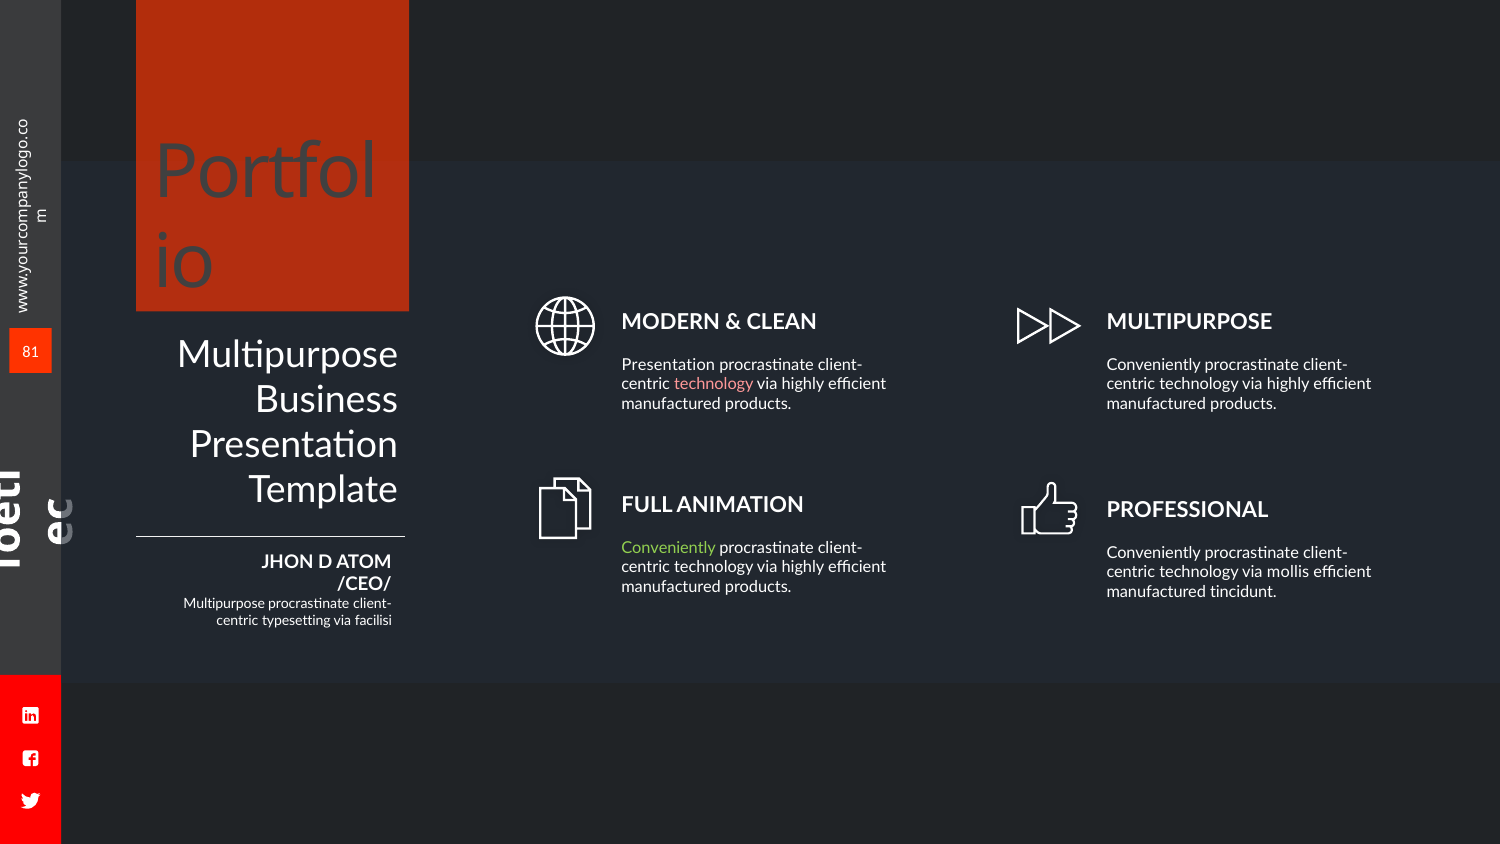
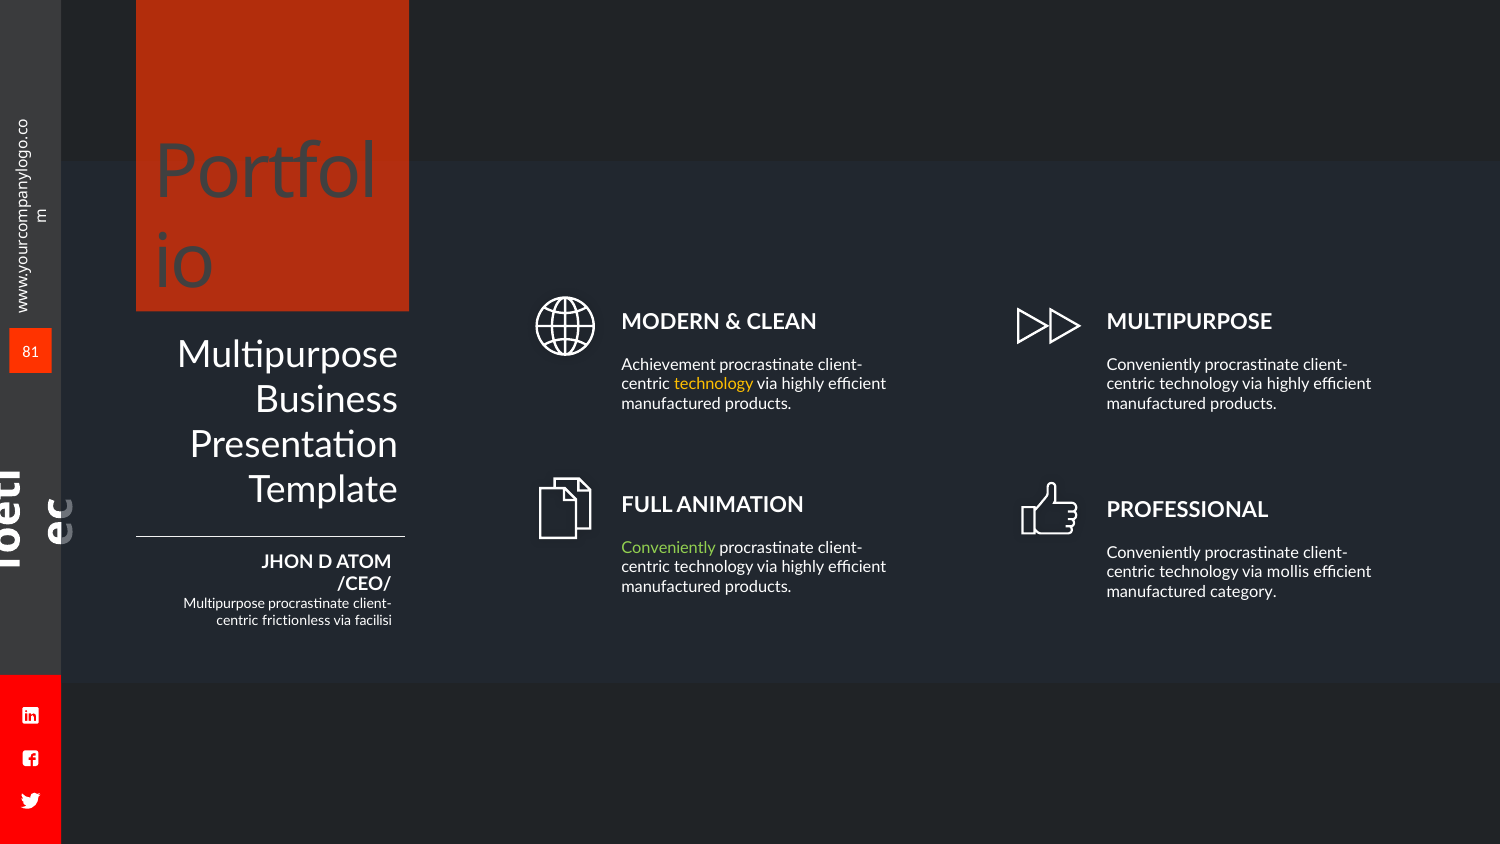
Presentation: Presentation -> Achievement (669, 365)
technology colour: pink -> yellow (714, 384)
tincidunt: tincidunt -> category (1243, 592)
typesetting: typesetting -> frictionless (296, 621)
